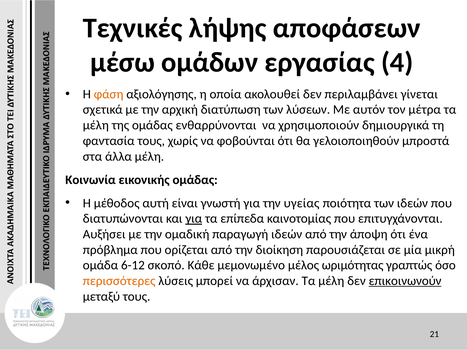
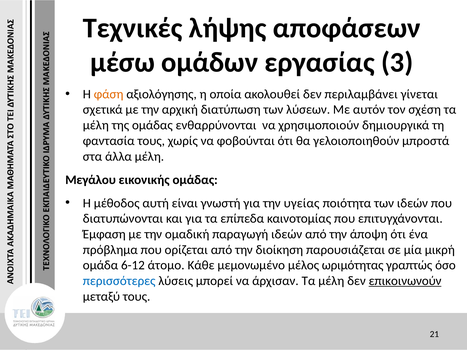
4: 4 -> 3 (397, 62)
μέτρα: μέτρα -> σχέση (425, 110)
Κοινωνία: Κοινωνία -> Μεγάλου (91, 180)
για underline: present -> none (194, 219)
Αυξήσει: Αυξήσει -> Έμφαση (104, 234)
σκοπό: σκοπό -> άτομο (166, 265)
περισσότερες colour: orange -> blue (119, 281)
